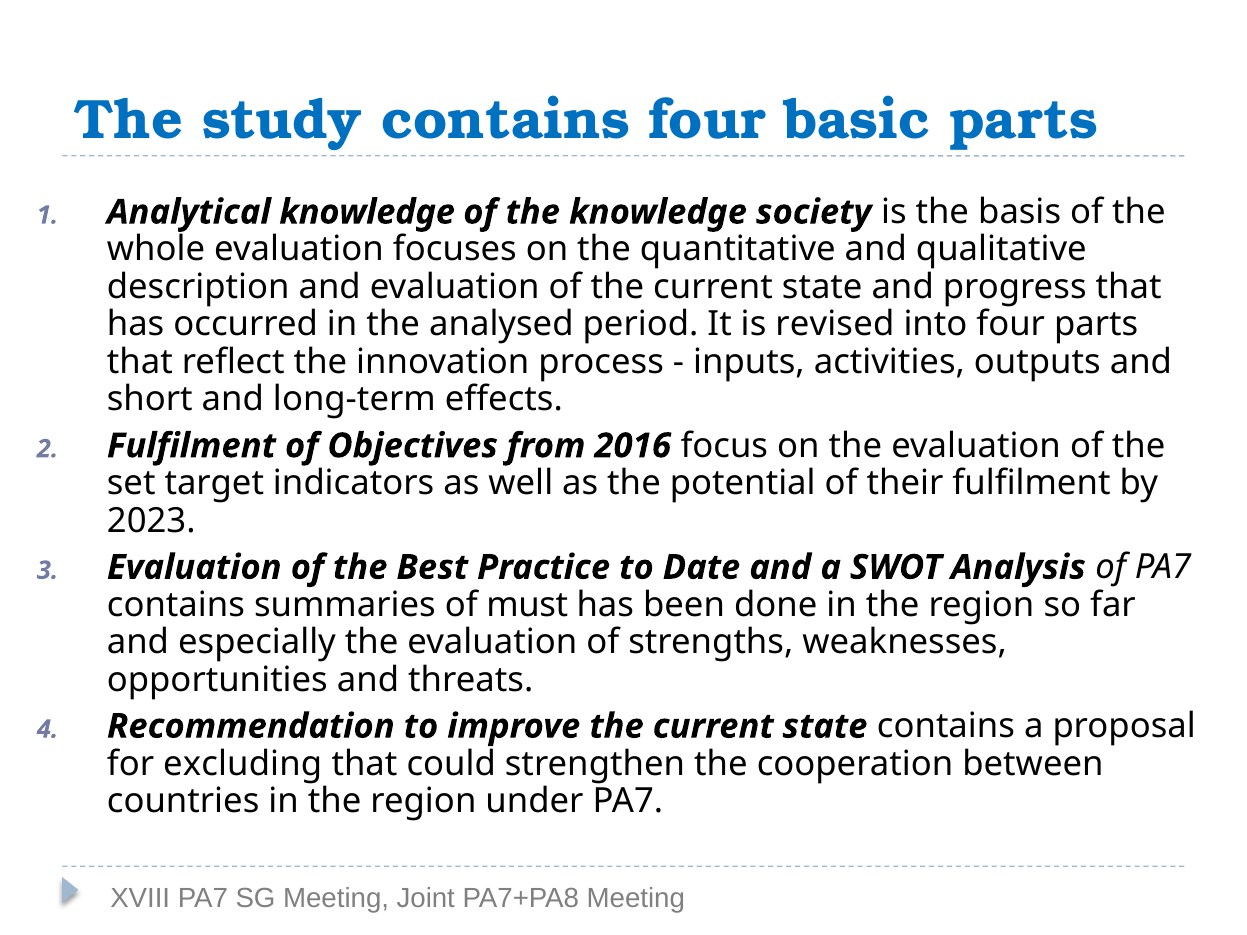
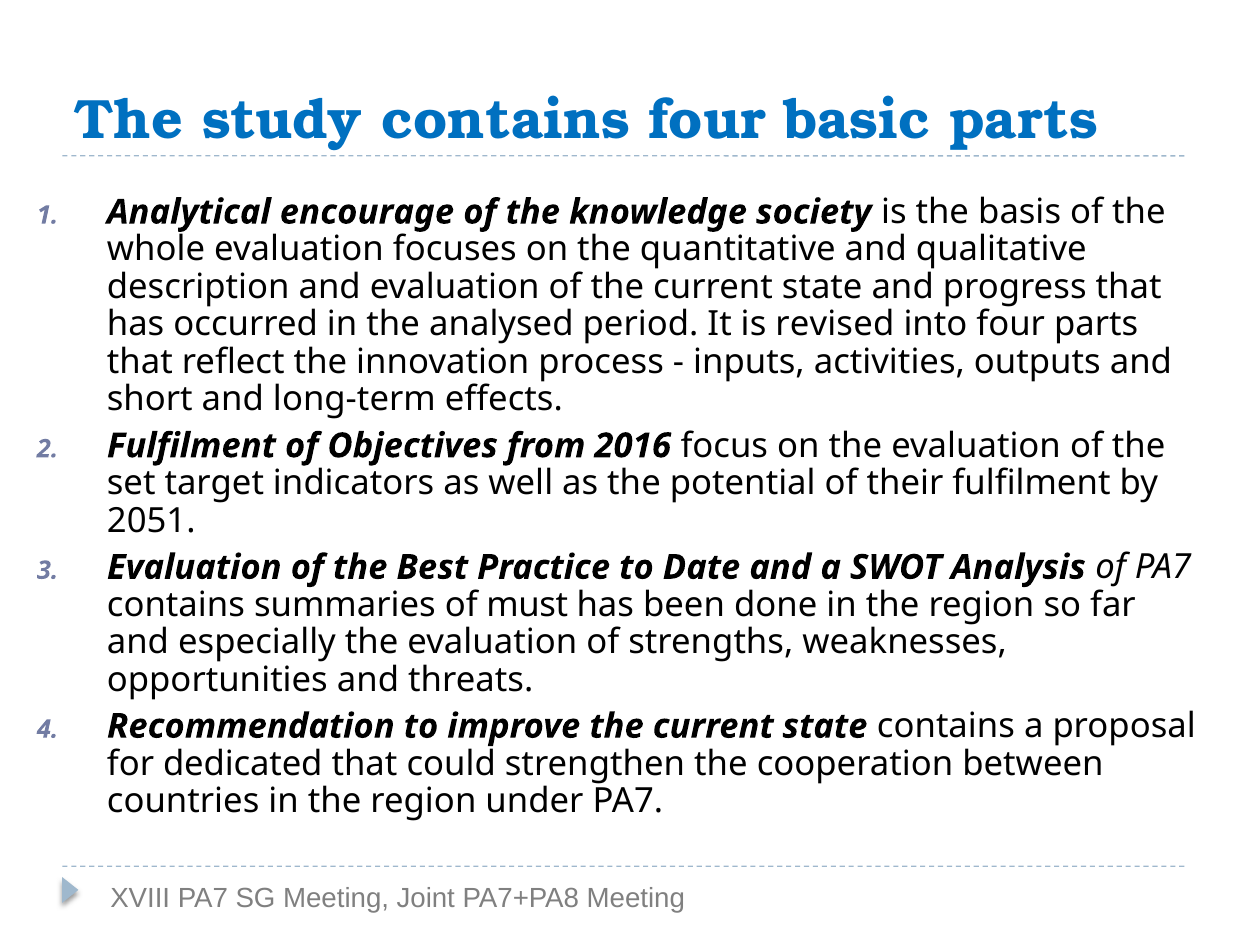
Analytical knowledge: knowledge -> encourage (367, 212)
2023: 2023 -> 2051 (151, 521)
excluding: excluding -> dedicated (243, 764)
